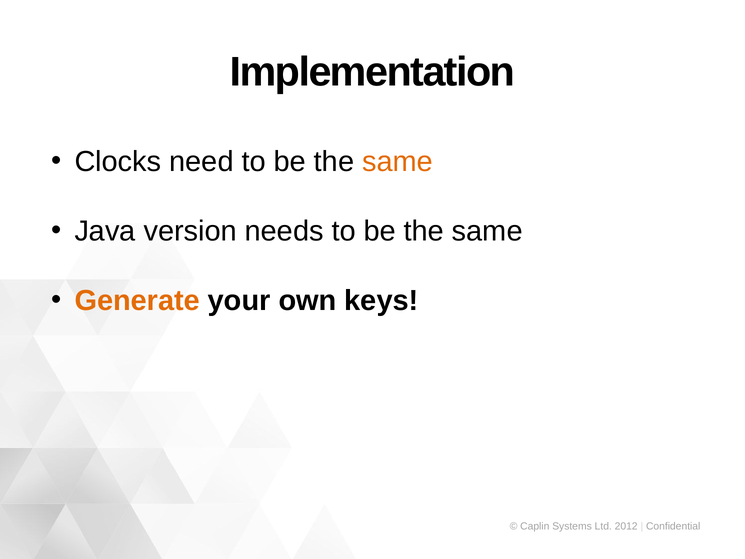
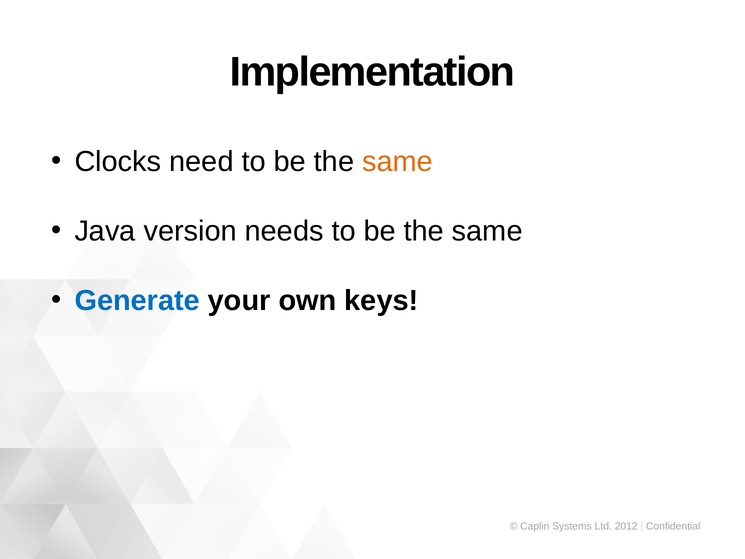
Generate colour: orange -> blue (137, 301)
